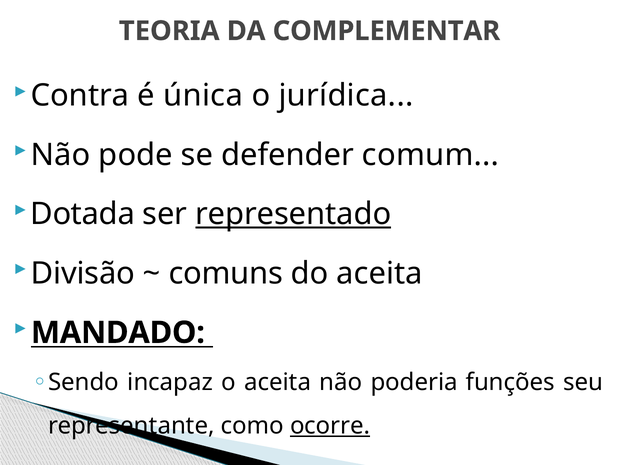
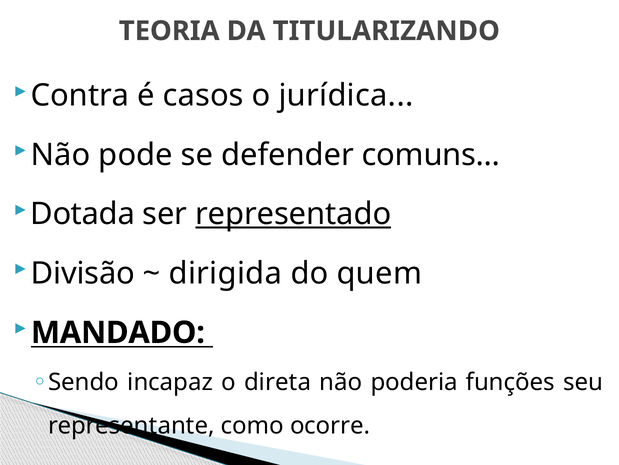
COMPLEMENTAR: COMPLEMENTAR -> TITULARIZANDO (386, 31)
única: única -> casos (203, 96)
comum: comum -> comuns (431, 155)
comuns: comuns -> dirigida (225, 273)
do aceita: aceita -> quem (379, 273)
o aceita: aceita -> direta (278, 382)
ocorre underline: present -> none (330, 425)
